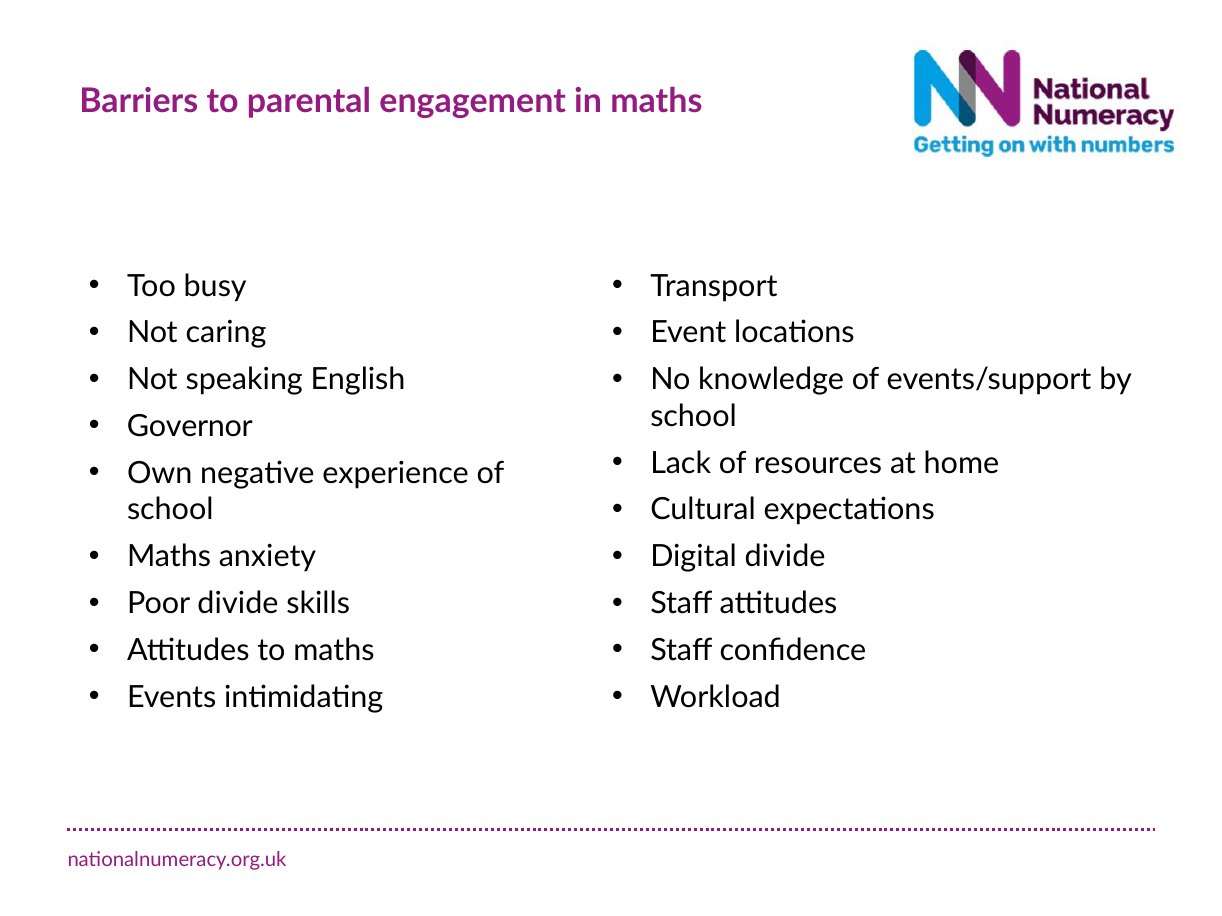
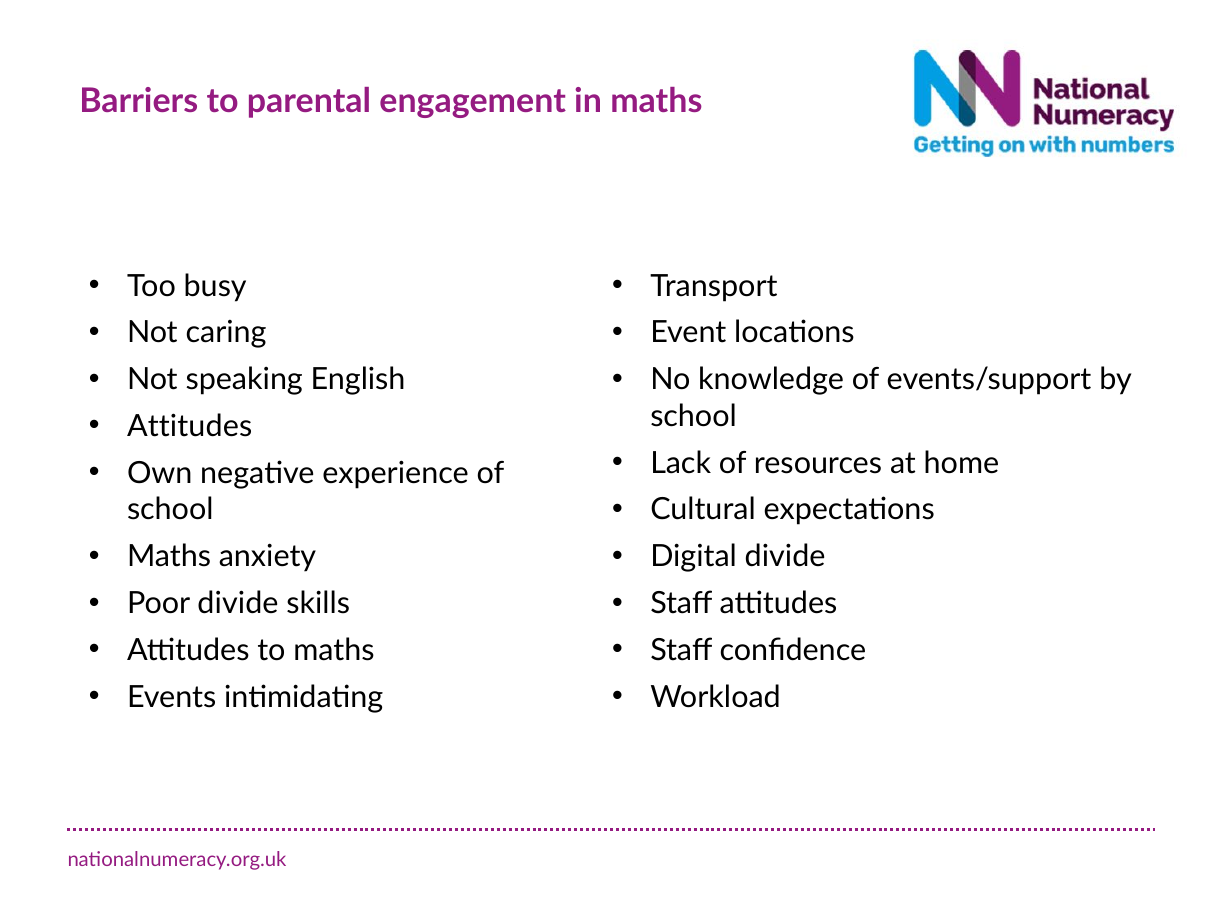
Governor: Governor -> Attitudes (190, 427)
